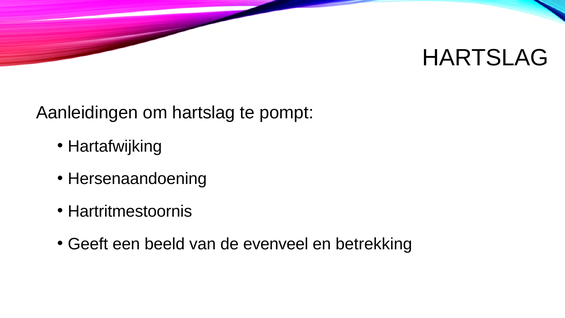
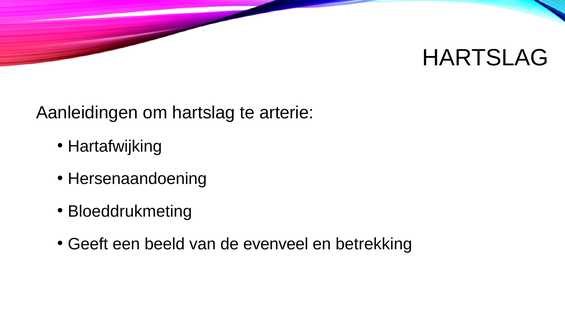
pompt: pompt -> arterie (287, 113)
Hartritmestoornis: Hartritmestoornis -> Bloeddrukmeting (130, 211)
